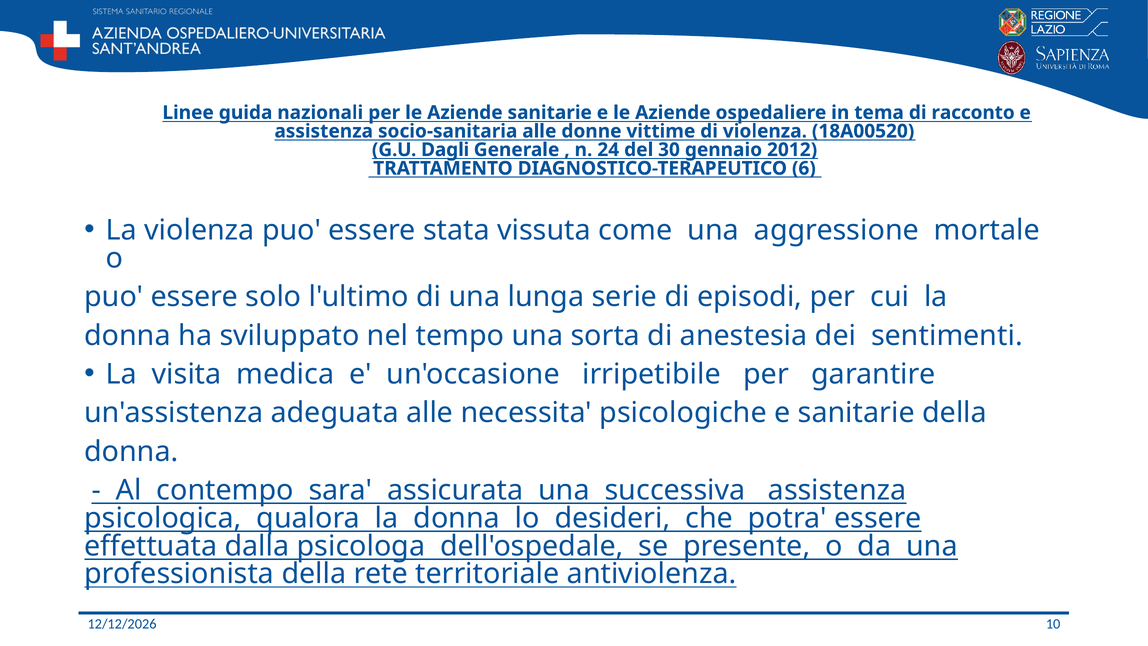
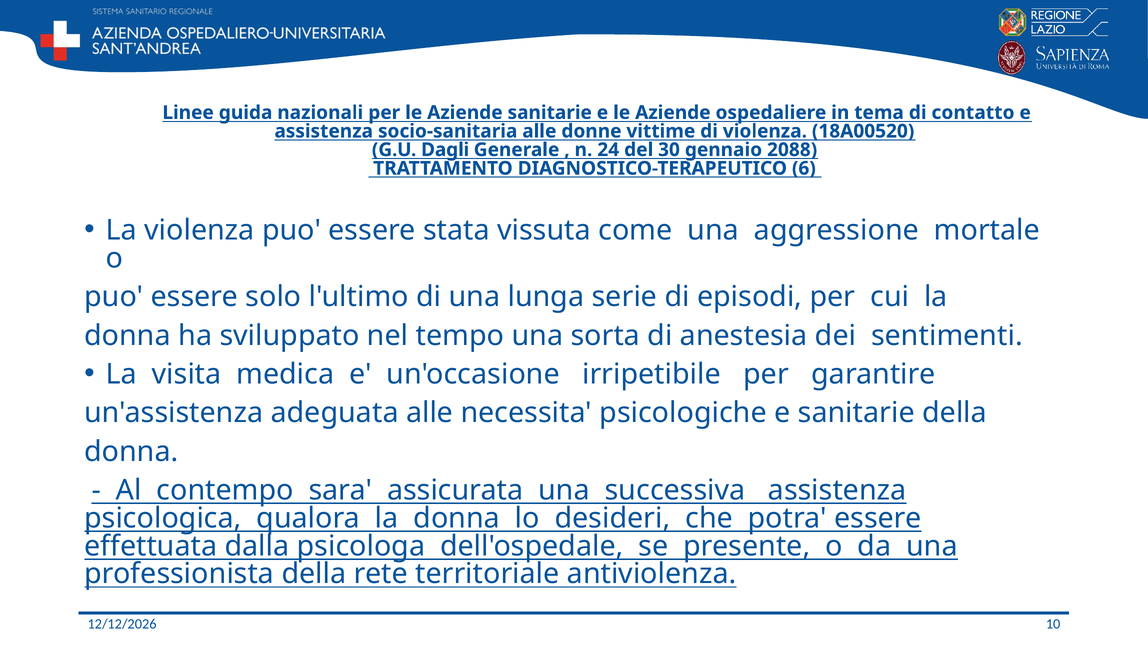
racconto: racconto -> contatto (973, 113)
2012: 2012 -> 2088 (792, 150)
